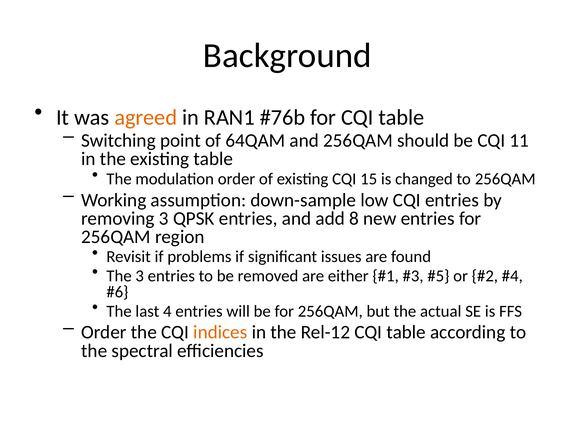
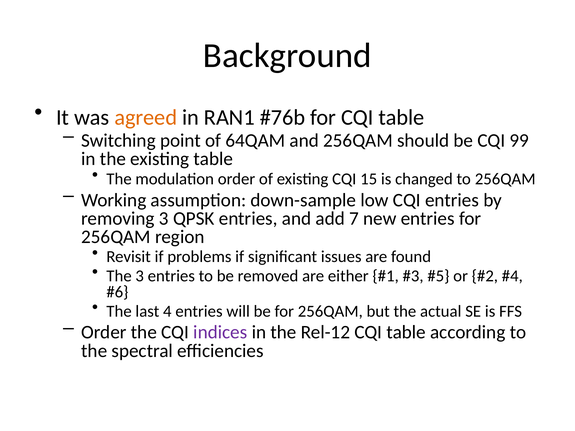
11: 11 -> 99 (519, 141)
8: 8 -> 7 (354, 219)
indices colour: orange -> purple (220, 333)
